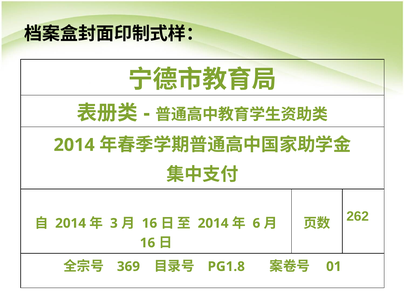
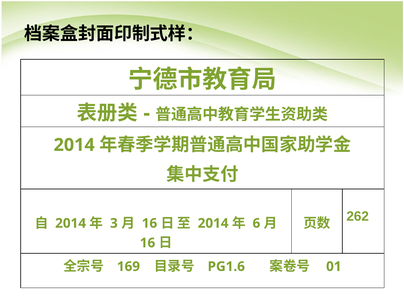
369: 369 -> 169 (128, 267)
PG1.8: PG1.8 -> PG1.6 (226, 267)
